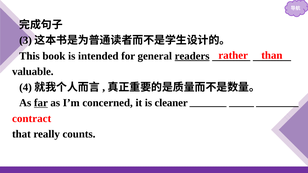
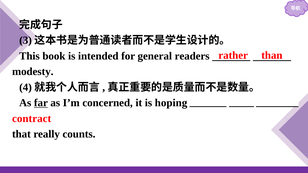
readers underline: present -> none (192, 56)
valuable: valuable -> modesty (33, 72)
cleaner: cleaner -> hoping (171, 103)
